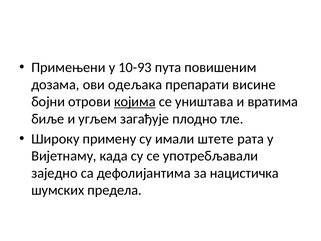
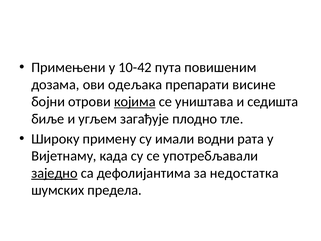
10-93: 10-93 -> 10-42 (135, 67)
вратима: вратима -> седишта (273, 102)
штете: штете -> водни (216, 139)
заједно underline: none -> present (54, 173)
нацистичка: нацистичка -> недостатка (244, 173)
